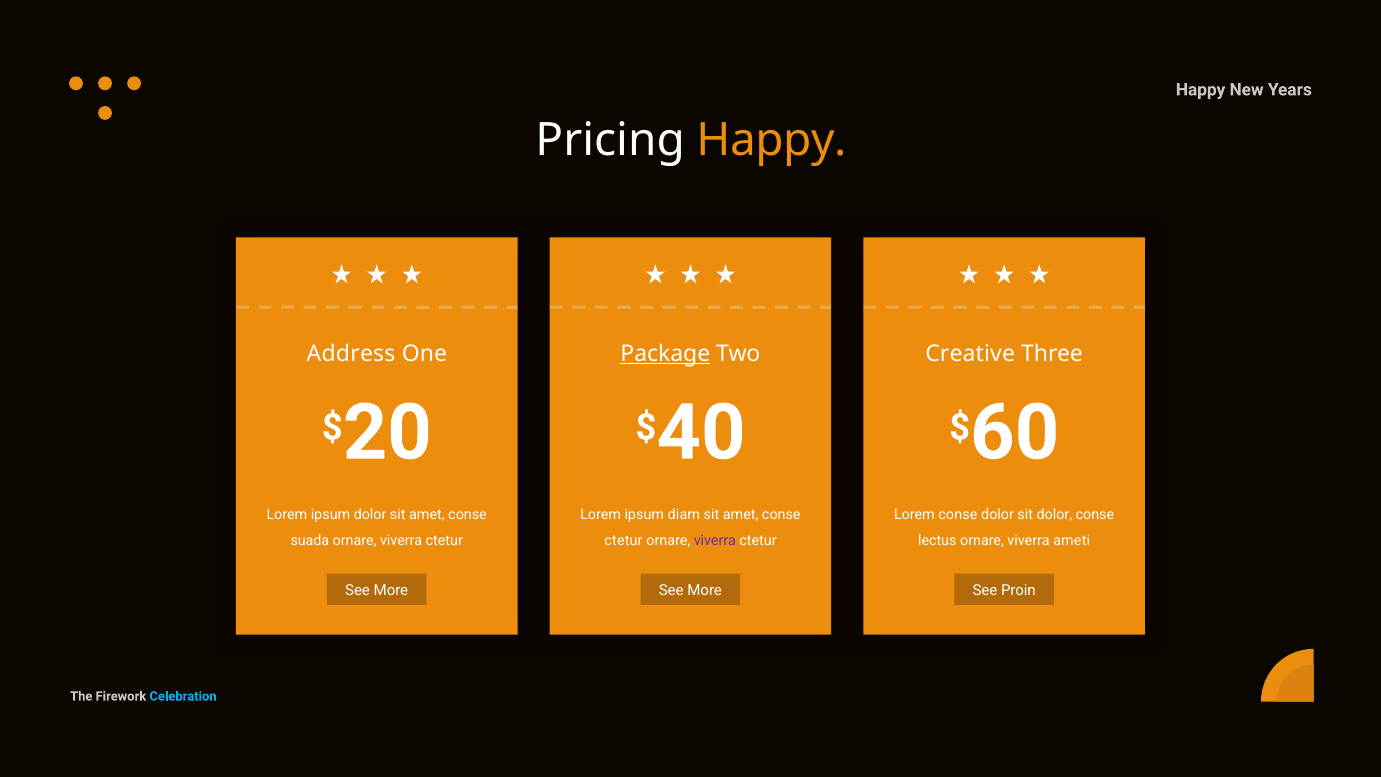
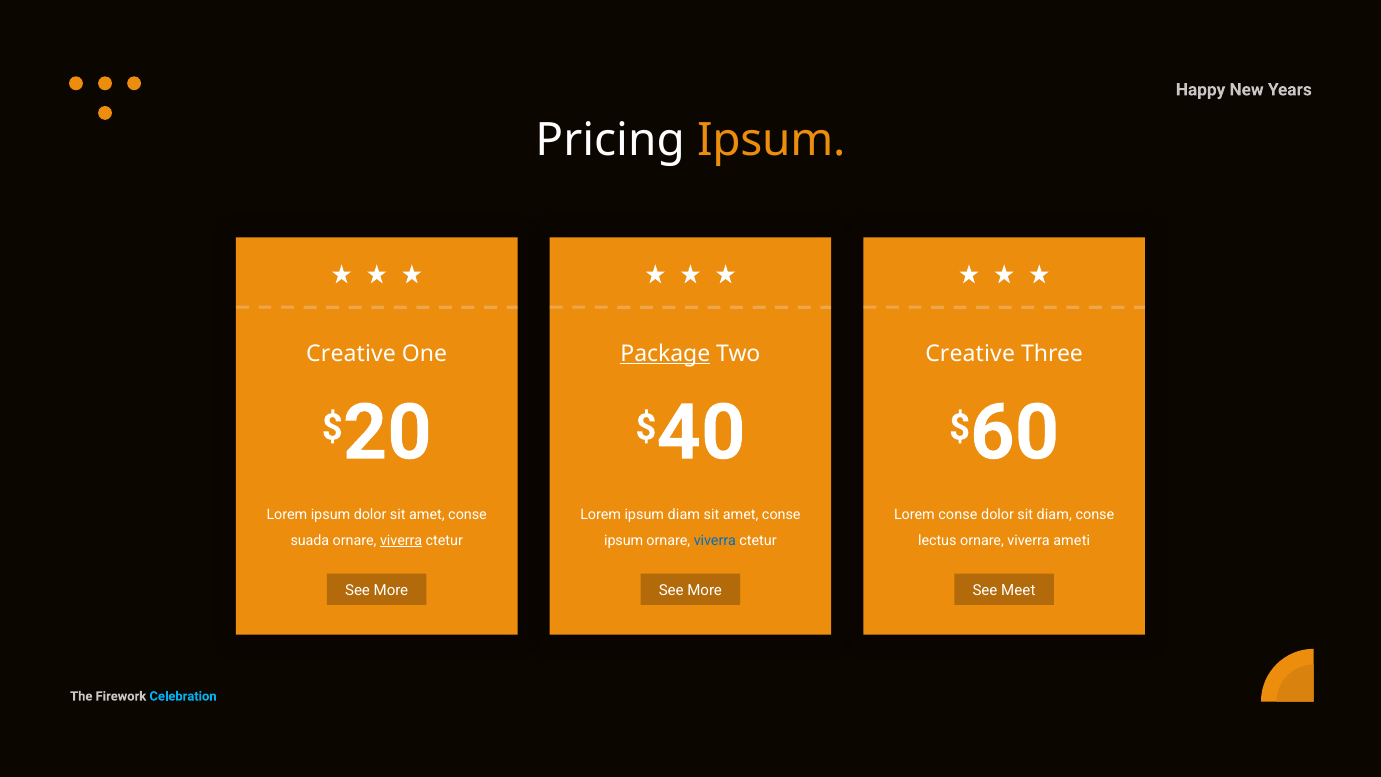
Pricing Happy: Happy -> Ipsum (771, 141)
Address: Address -> Creative (351, 353)
sit dolor: dolor -> diam (1054, 514)
viverra underline: none -> present (401, 540)
ctetur: ctetur -> ipsum (624, 540)
viverra colour: purple -> blue (715, 540)
Proin: Proin -> Meet (1018, 590)
